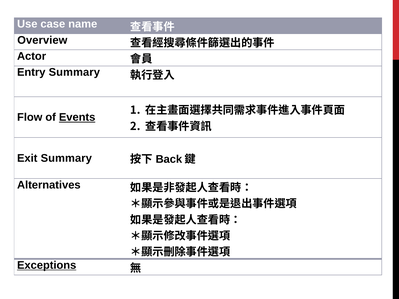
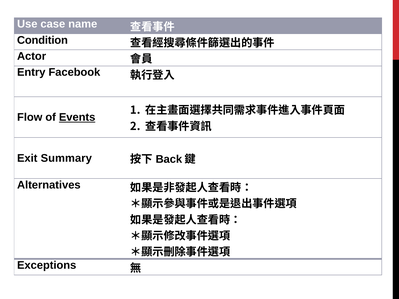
Overview: Overview -> Condition (42, 40)
Entry Summary: Summary -> Facebook (74, 72)
Exceptions underline: present -> none (47, 265)
